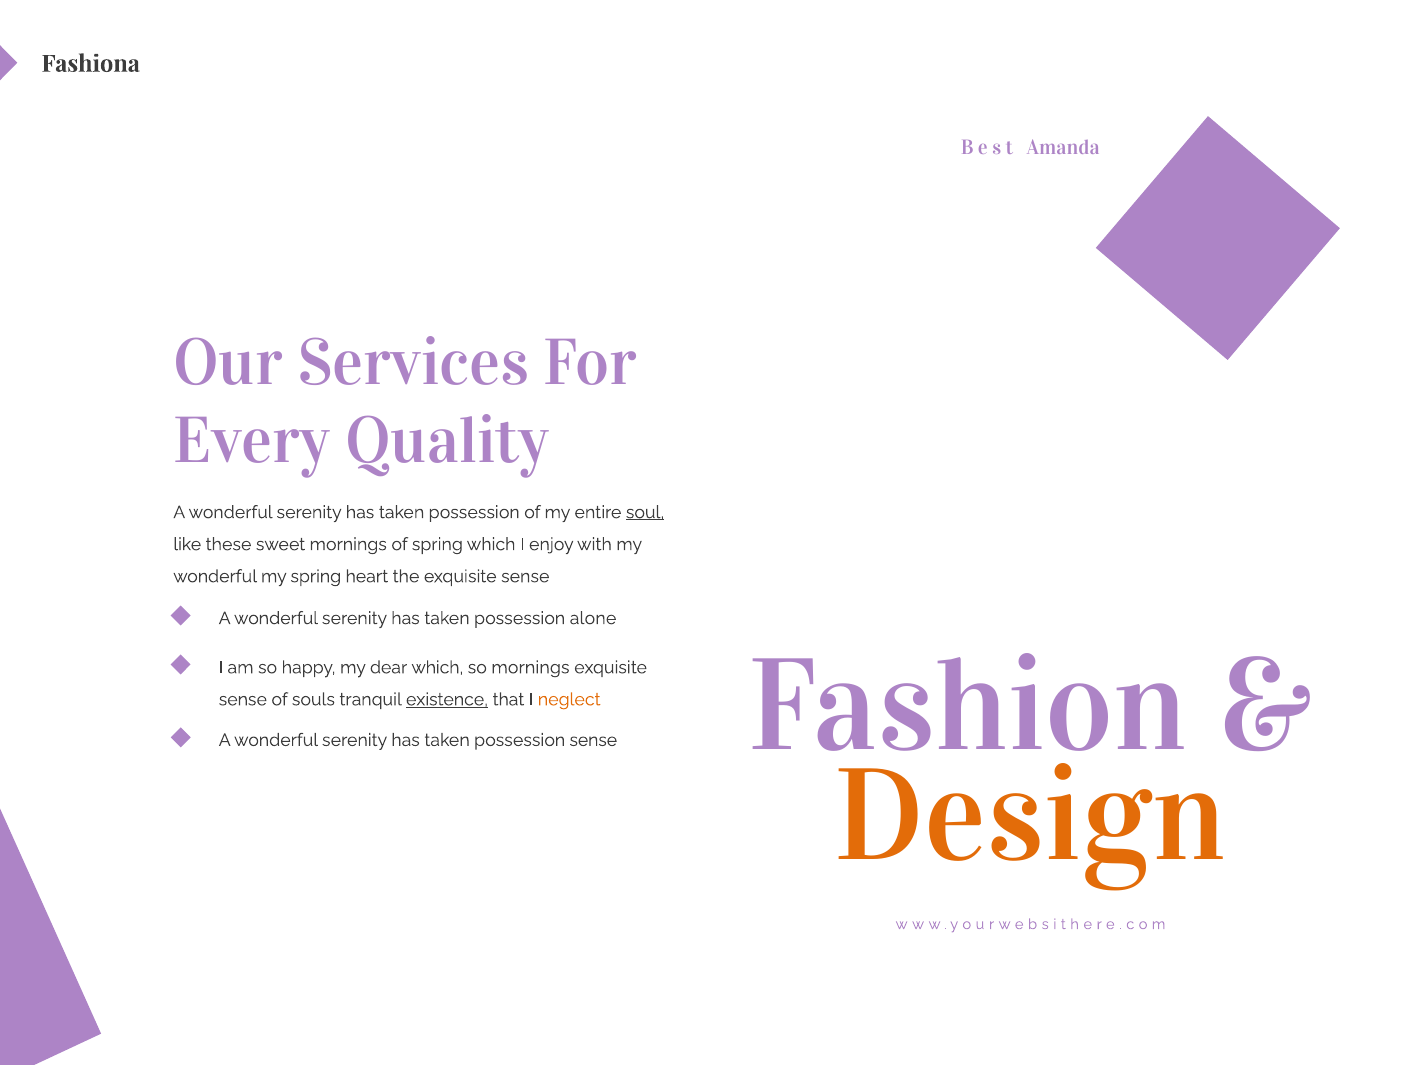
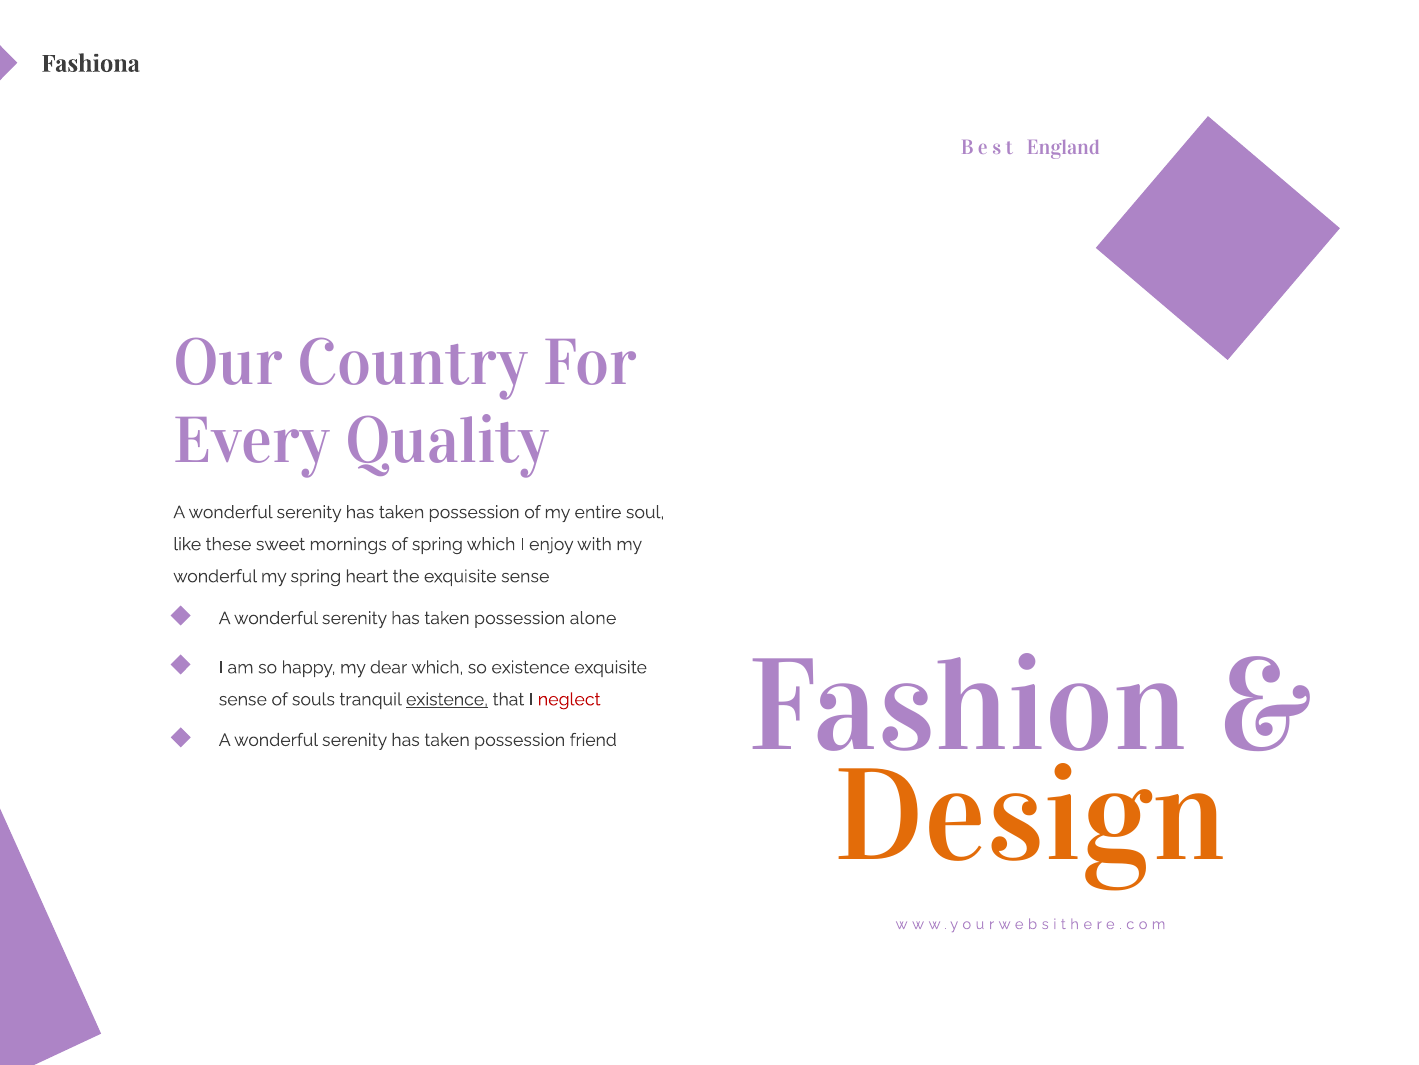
Amanda: Amanda -> England (1063, 148)
Services: Services -> Country (413, 363)
soul underline: present -> none (645, 512)
so mornings: mornings -> existence (531, 667)
neglect colour: orange -> red (569, 699)
possession sense: sense -> friend (593, 740)
